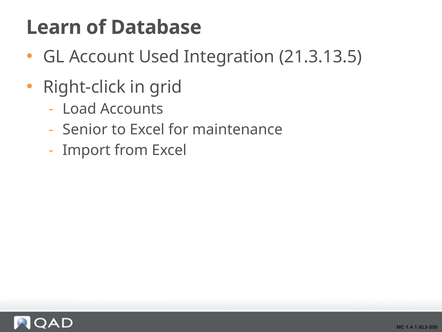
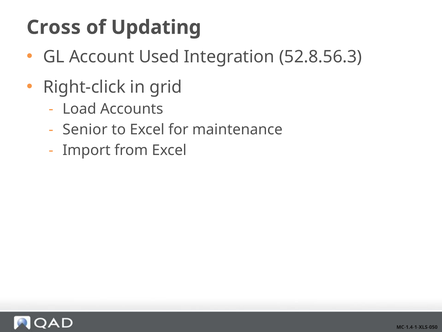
Learn: Learn -> Cross (54, 27)
Database: Database -> Updating (156, 27)
21.3.13.5: 21.3.13.5 -> 52.8.56.3 (321, 57)
